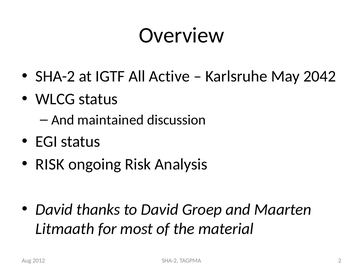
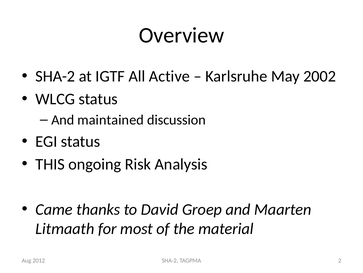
2042: 2042 -> 2002 (320, 76)
RISK: RISK -> THIS (50, 164)
David: David -> Came (54, 209)
